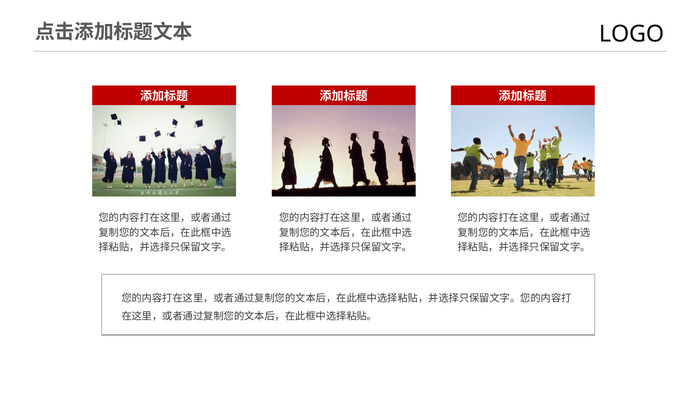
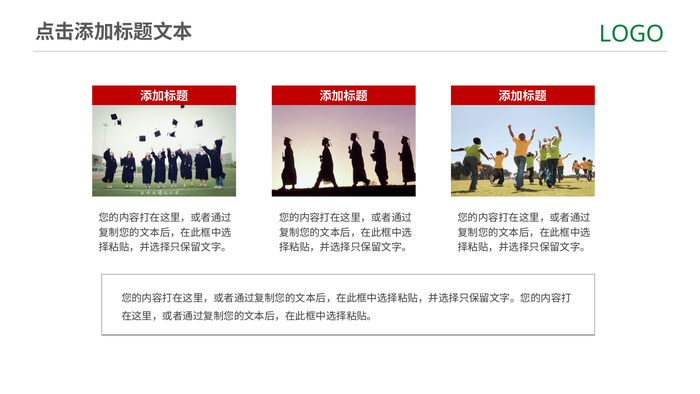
LOGO colour: black -> green (632, 34)
